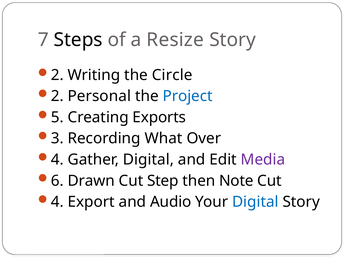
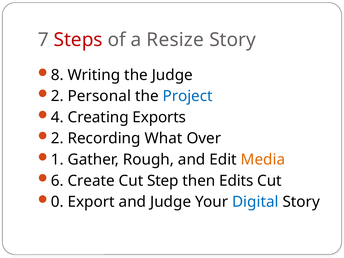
Steps colour: black -> red (78, 40)
2: 2 -> 8 (57, 75)
the Circle: Circle -> Judge (172, 75)
5: 5 -> 4 (57, 117)
3: 3 -> 2 (57, 138)
4: 4 -> 1 (57, 160)
Gather Digital: Digital -> Rough (148, 160)
Media colour: purple -> orange (263, 160)
Drawn: Drawn -> Create (91, 181)
Note: Note -> Edits (236, 181)
4: 4 -> 0 (57, 202)
and Audio: Audio -> Judge (171, 202)
